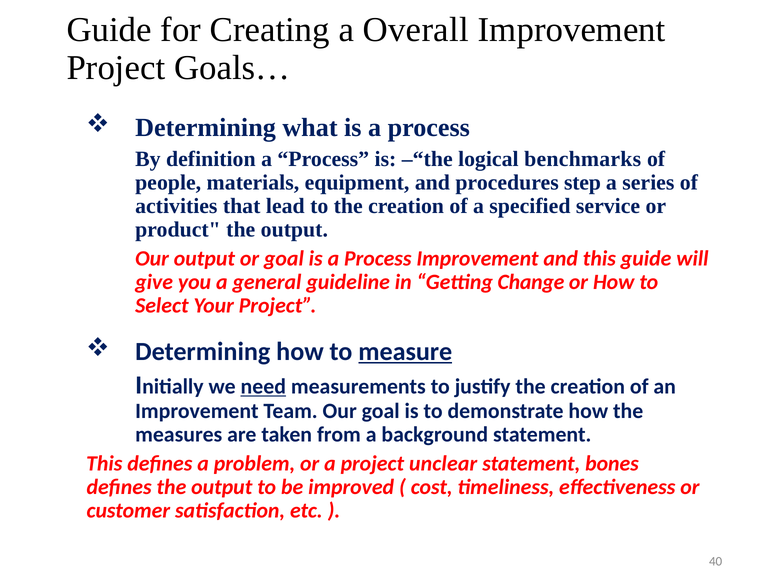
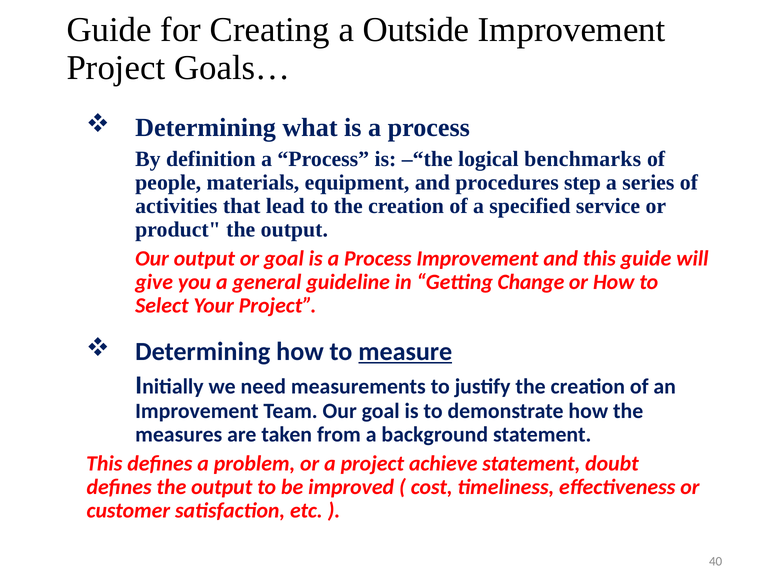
Overall: Overall -> Outside (416, 30)
need underline: present -> none (263, 387)
unclear: unclear -> achieve (443, 463)
bones: bones -> doubt (612, 463)
